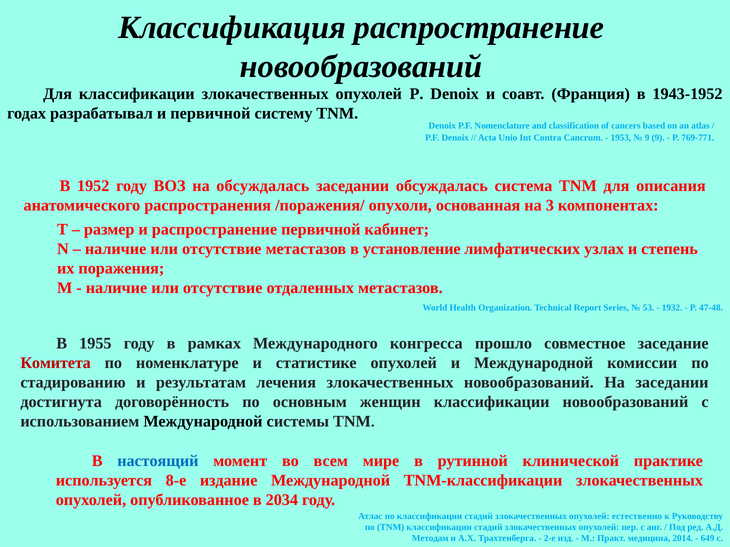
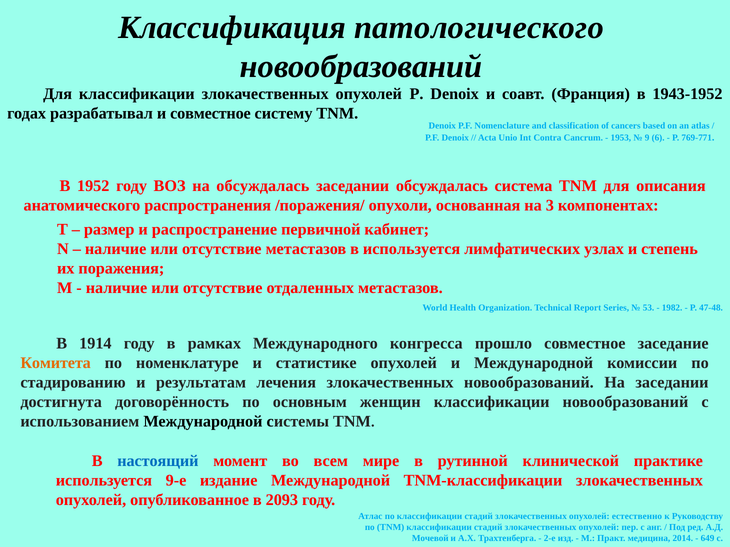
Классификация распространение: распространение -> патологического (479, 28)
и первичной: первичной -> совместное (211, 113)
9 9: 9 -> 6 (658, 138)
в установление: установление -> используется (412, 249)
1932: 1932 -> 1982 (672, 308)
1955: 1955 -> 1914 (95, 344)
Комитета colour: red -> orange (56, 363)
8-е: 8-е -> 9-е (176, 481)
2034: 2034 -> 2093 (282, 500)
Методам: Методам -> Мочевой (430, 539)
